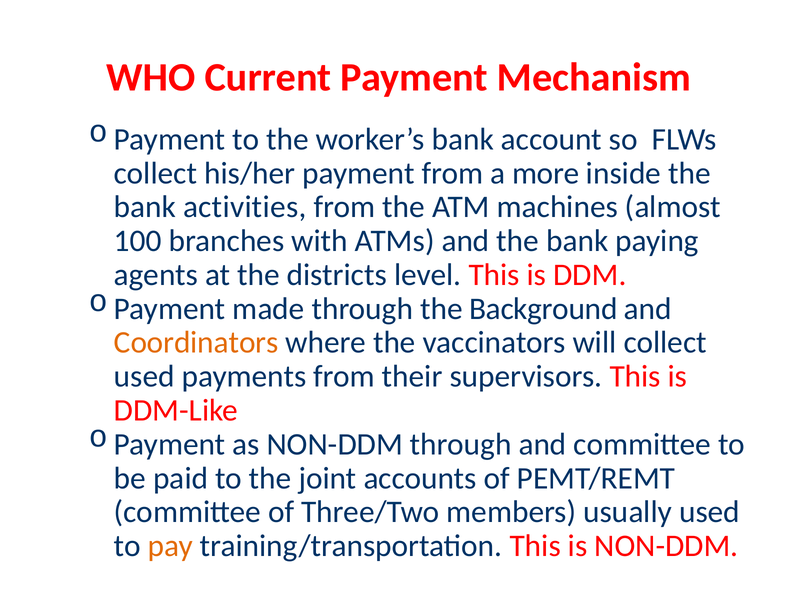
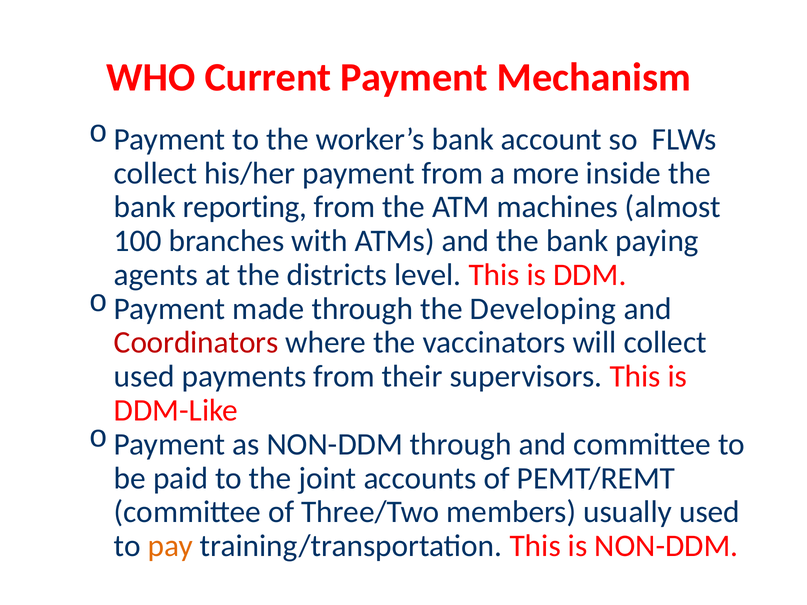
activities: activities -> reporting (245, 207)
Background: Background -> Developing (543, 309)
Coordinators colour: orange -> red (196, 343)
